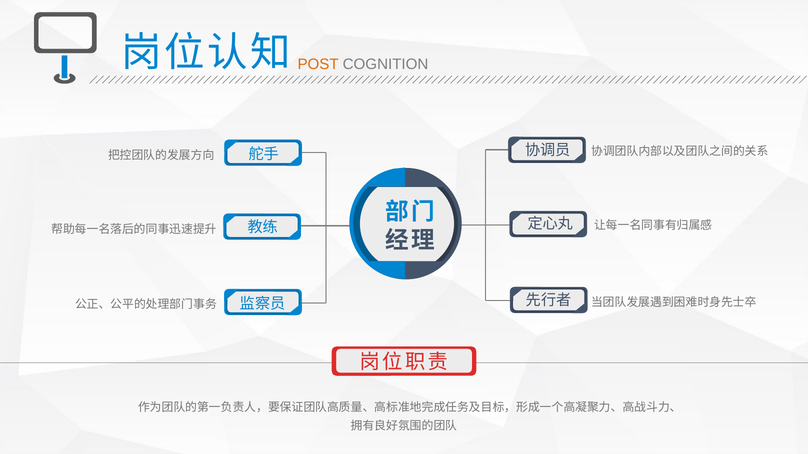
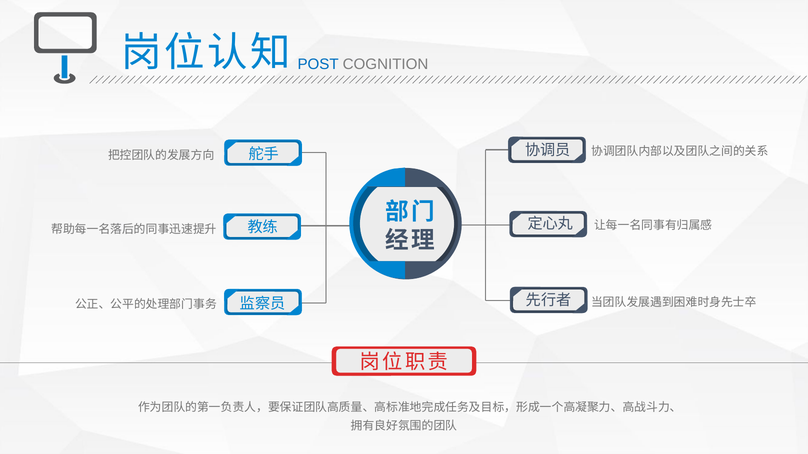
POST colour: orange -> blue (318, 64)
